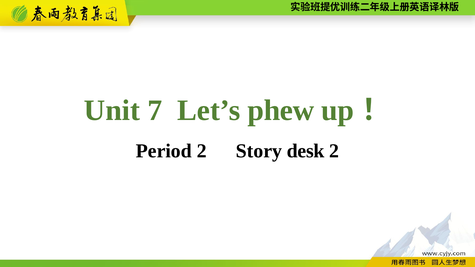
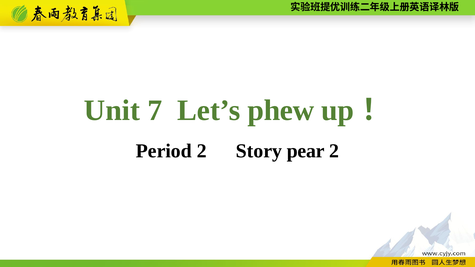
desk: desk -> pear (306, 151)
